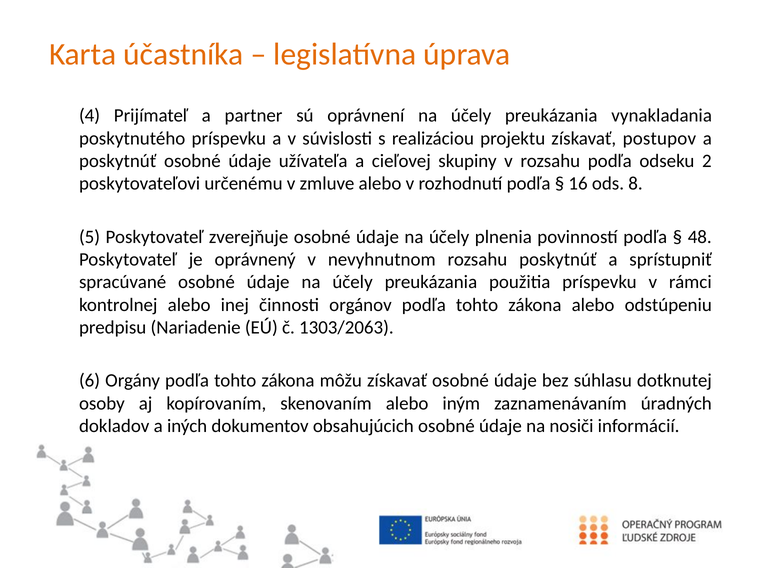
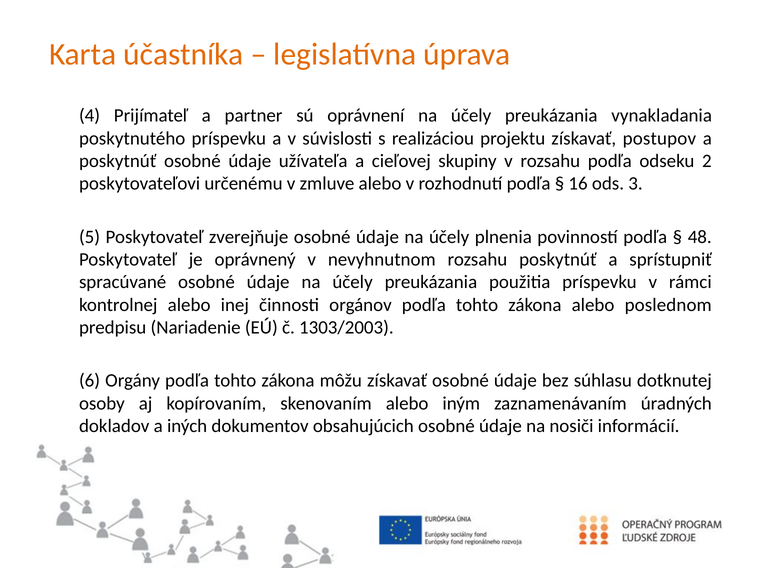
8: 8 -> 3 (636, 184)
odstúpeniu: odstúpeniu -> poslednom (668, 305)
1303/2063: 1303/2063 -> 1303/2003 (346, 328)
